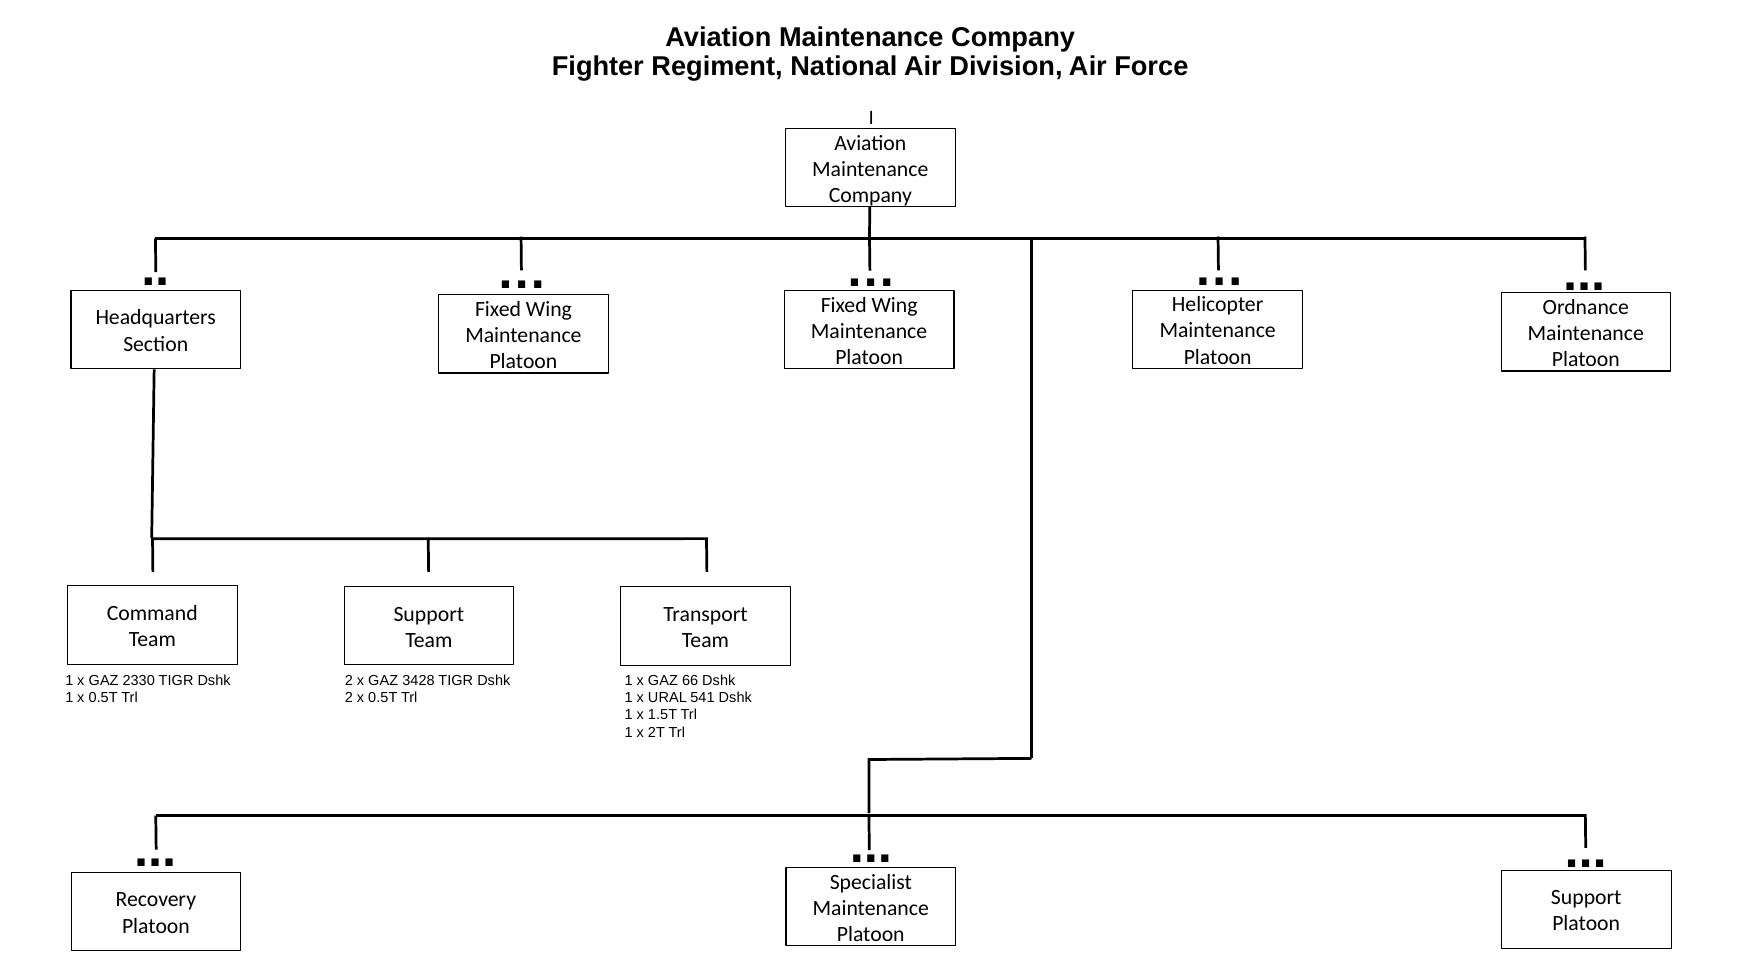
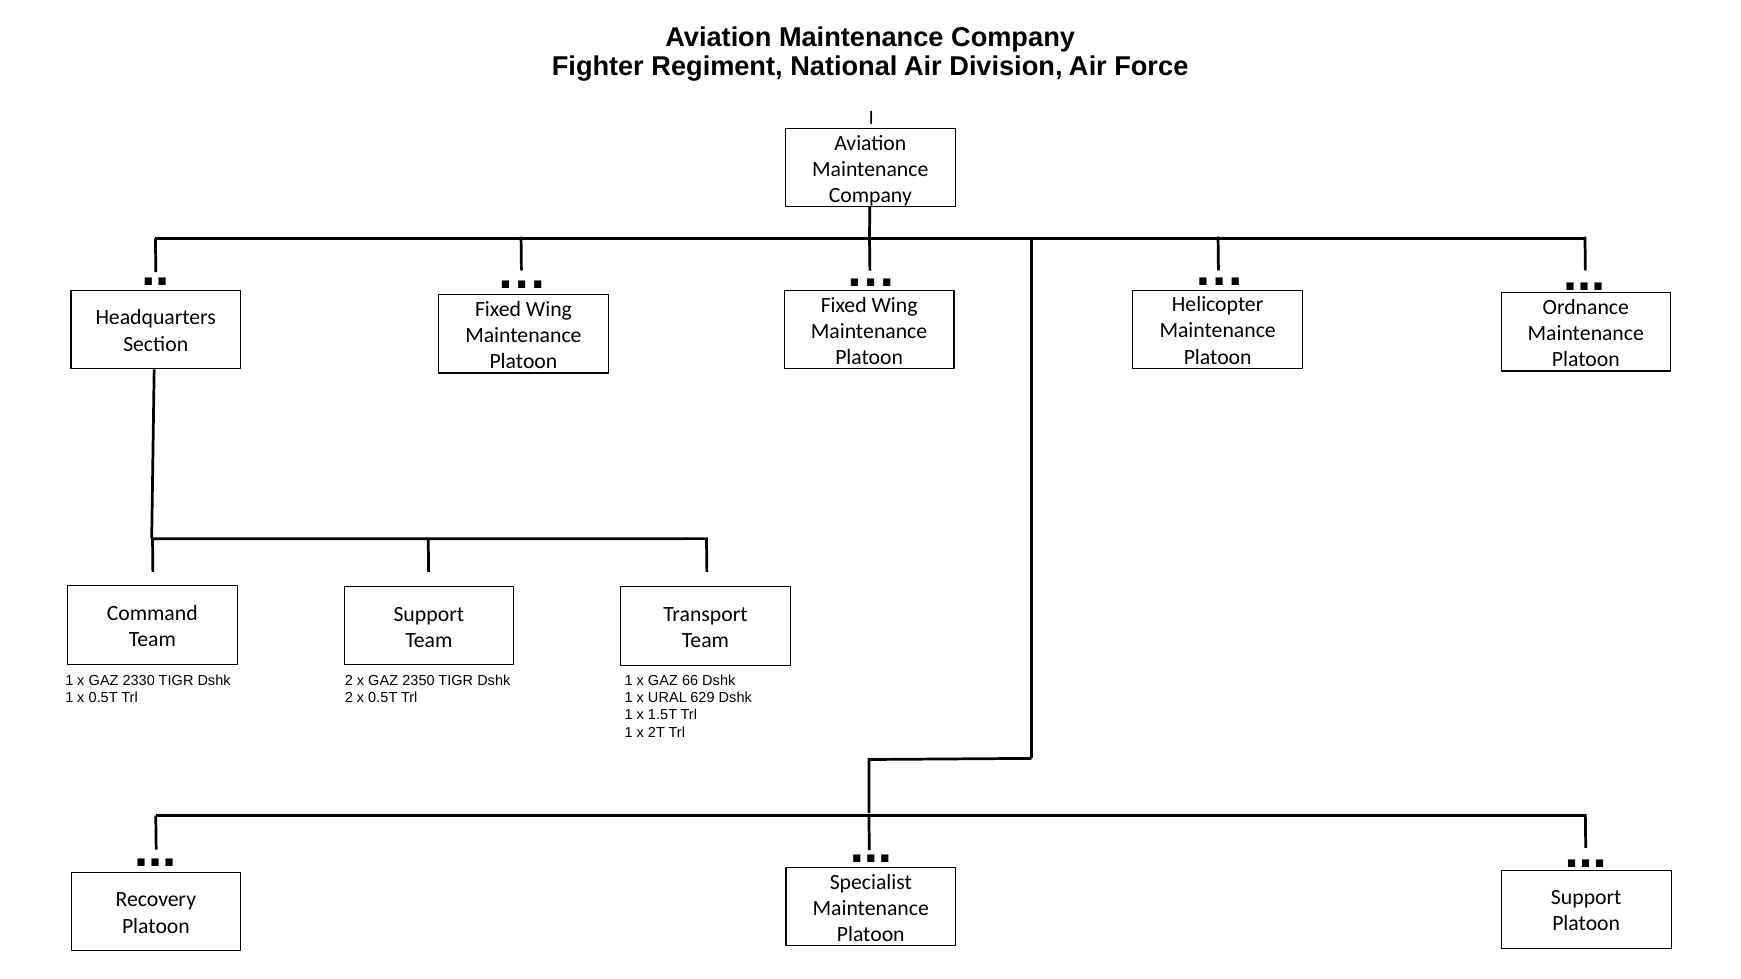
3428: 3428 -> 2350 (419, 681)
541: 541 -> 629 (702, 698)
